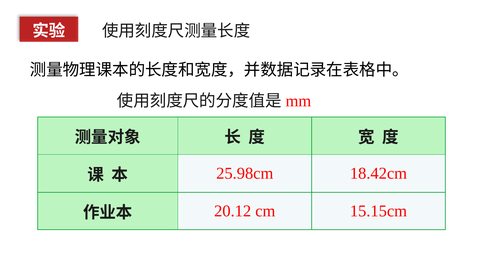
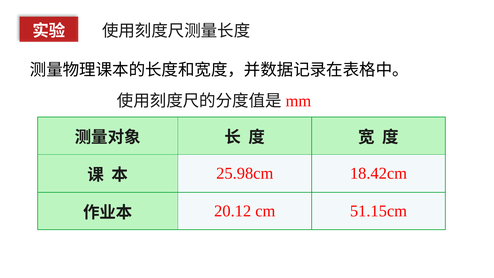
15.15cm: 15.15cm -> 51.15cm (378, 211)
